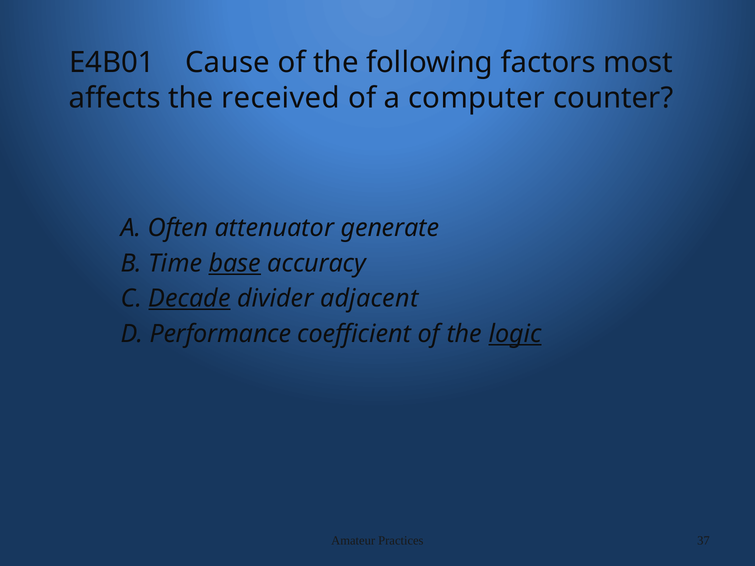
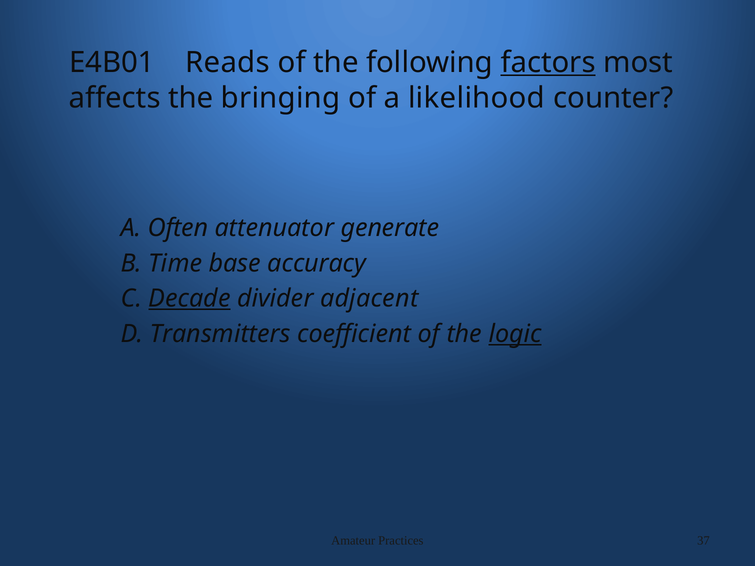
Cause: Cause -> Reads (228, 63)
factors underline: none -> present (548, 63)
received: received -> bringing (281, 98)
computer: computer -> likelihood (477, 98)
base underline: present -> none (235, 263)
Performance: Performance -> Transmitters (220, 334)
